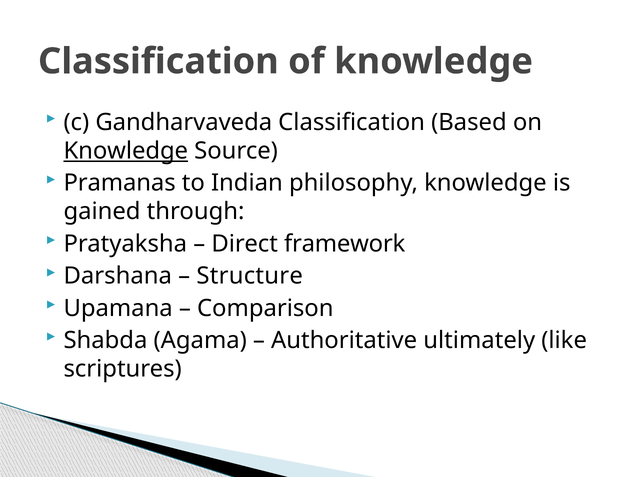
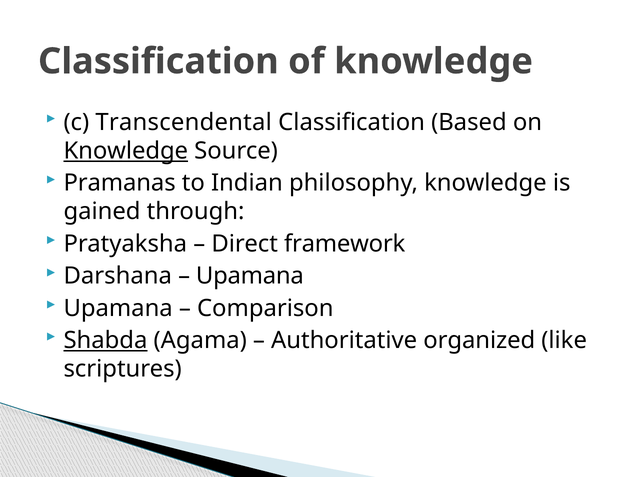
Gandharvaveda: Gandharvaveda -> Transcendental (184, 122)
Structure: Structure -> Upamana (250, 276)
Shabda underline: none -> present (105, 340)
ultimately: ultimately -> organized (479, 340)
